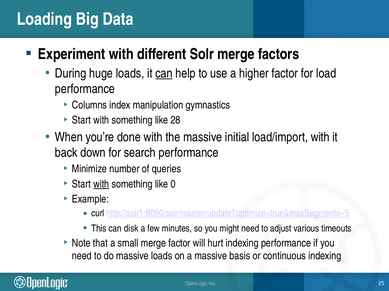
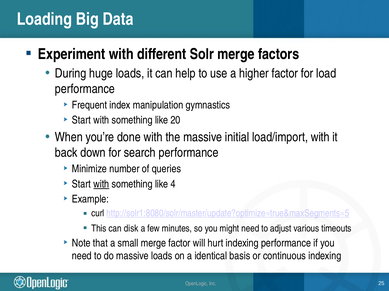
can underline: present -> none (164, 74)
Columns: Columns -> Frequent (89, 105)
28: 28 -> 20 (175, 120)
0: 0 -> 4 (173, 184)
a massive: massive -> identical (211, 257)
